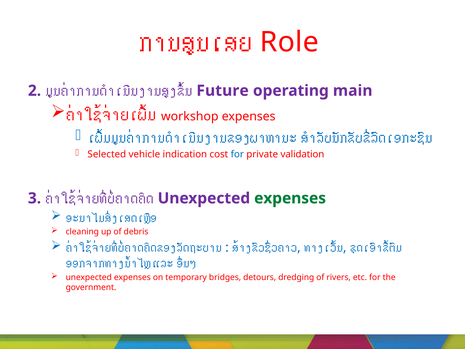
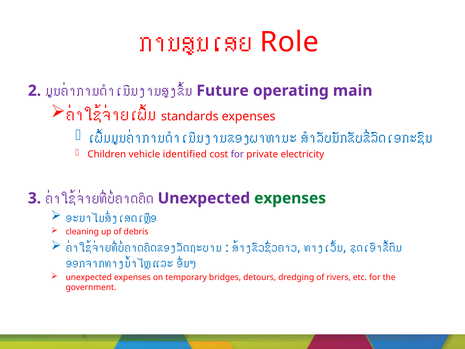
workshop: workshop -> standards (190, 116)
Selected: Selected -> Children (107, 154)
indication: indication -> identified (185, 154)
for colour: blue -> purple (237, 154)
validation: validation -> electricity (302, 154)
